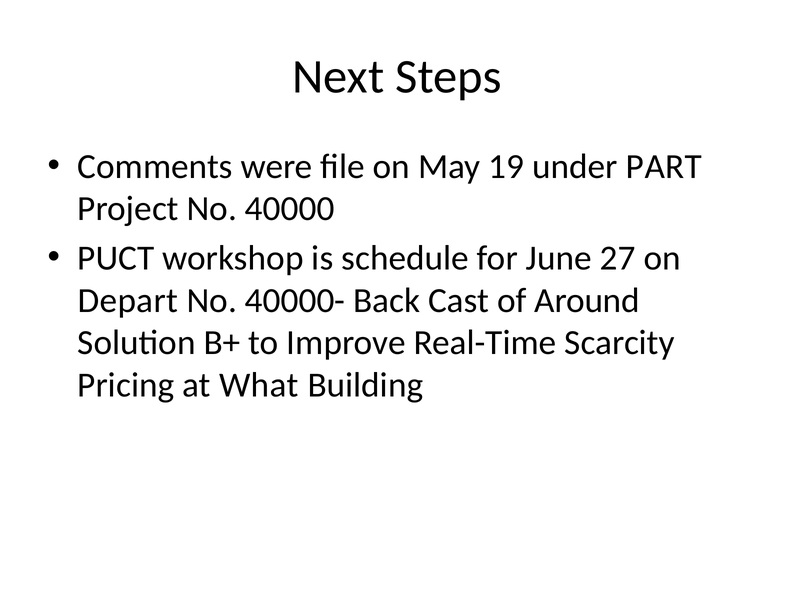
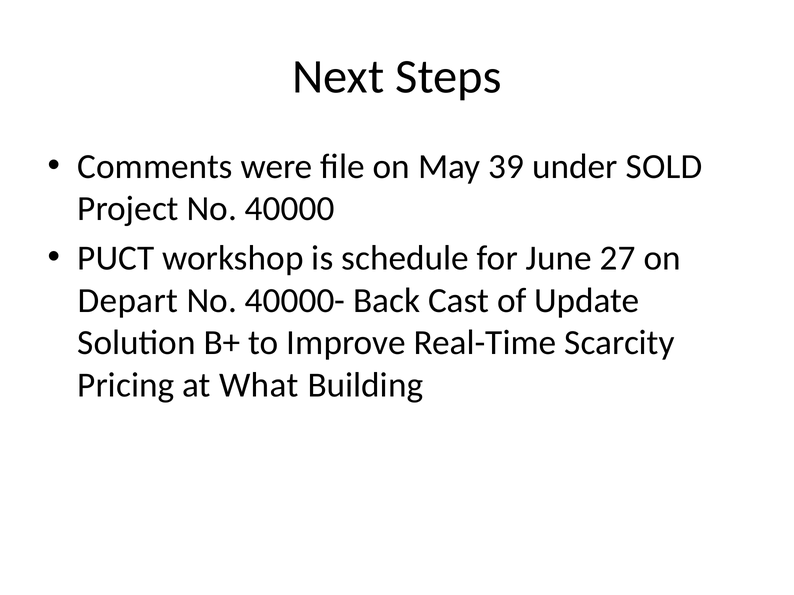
19: 19 -> 39 (506, 167)
PART: PART -> SOLD (664, 167)
Around: Around -> Update (587, 301)
